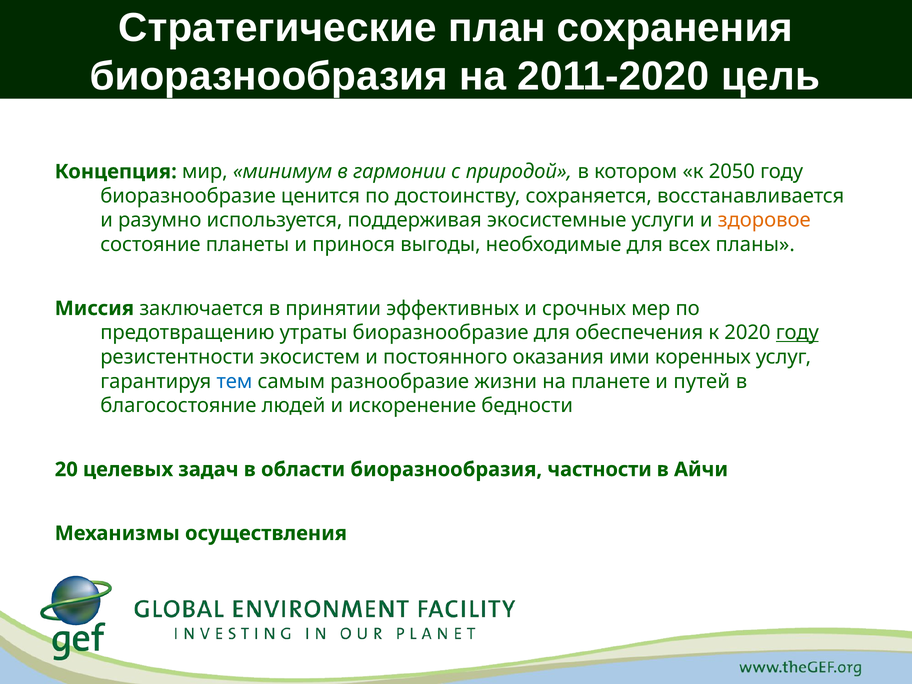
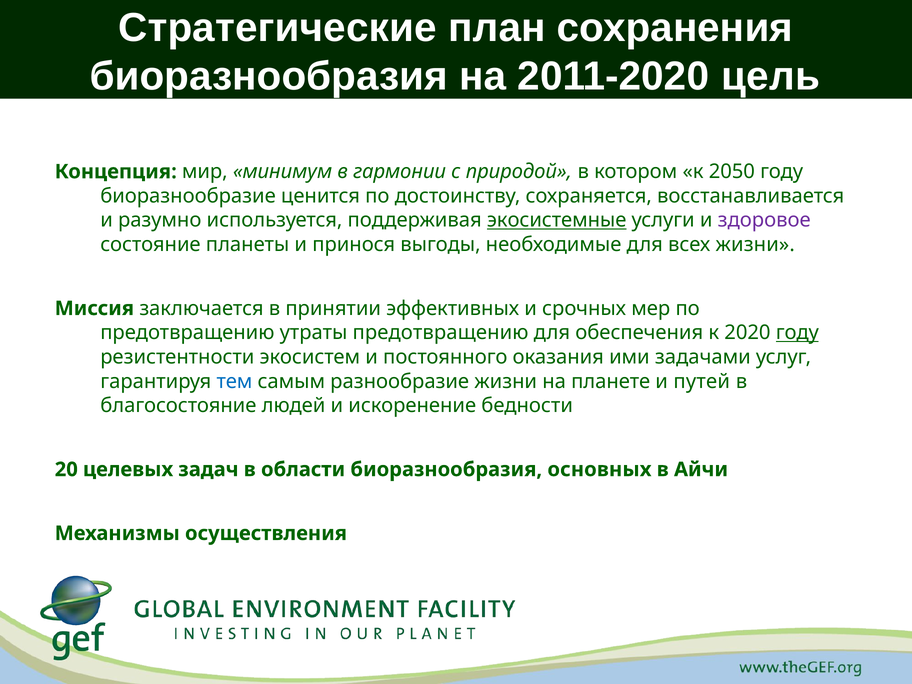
экосистемные underline: none -> present (557, 220)
здоровое colour: orange -> purple (764, 220)
всех планы: планы -> жизни (755, 245)
утраты биоразнообразие: биоразнообразие -> предотвращению (441, 333)
коренных: коренных -> задачами (703, 357)
частности: частности -> основных (599, 469)
